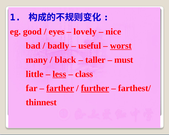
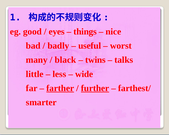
lovely: lovely -> things (85, 32)
worst underline: present -> none (121, 46)
taller: taller -> twins (95, 60)
must: must -> talks (124, 60)
less underline: present -> none (59, 74)
class: class -> wide (84, 74)
thinnest: thinnest -> smarter (41, 102)
